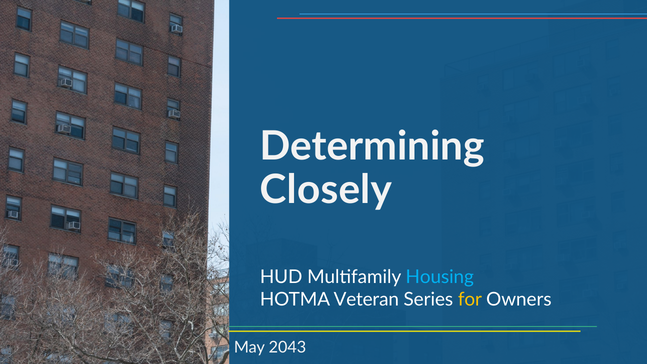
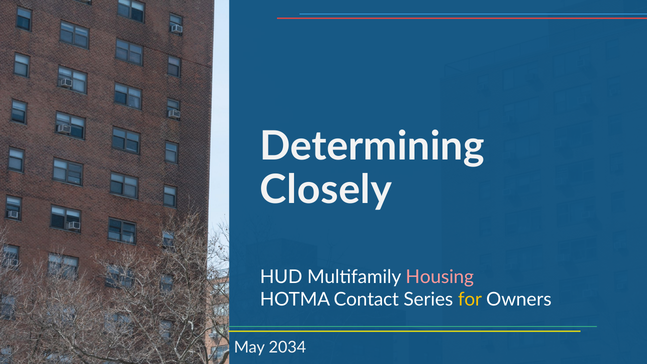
Housing colour: light blue -> pink (440, 277)
Veteran: Veteran -> Contact (366, 300)
2043: 2043 -> 2034 (287, 347)
